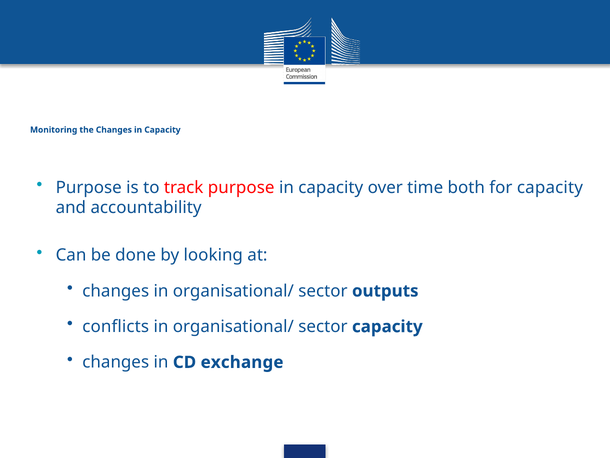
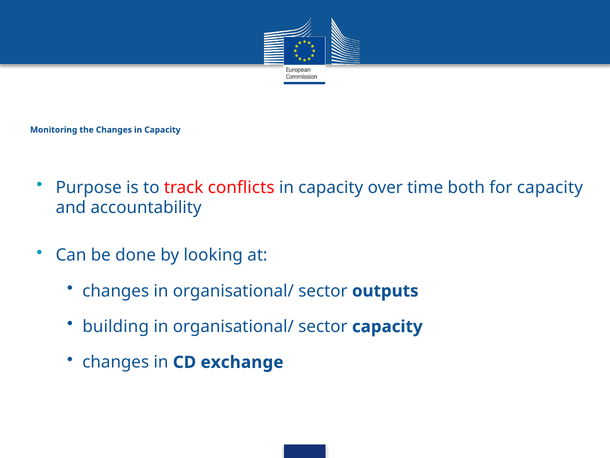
track purpose: purpose -> conflicts (241, 187)
conflicts: conflicts -> building (116, 326)
